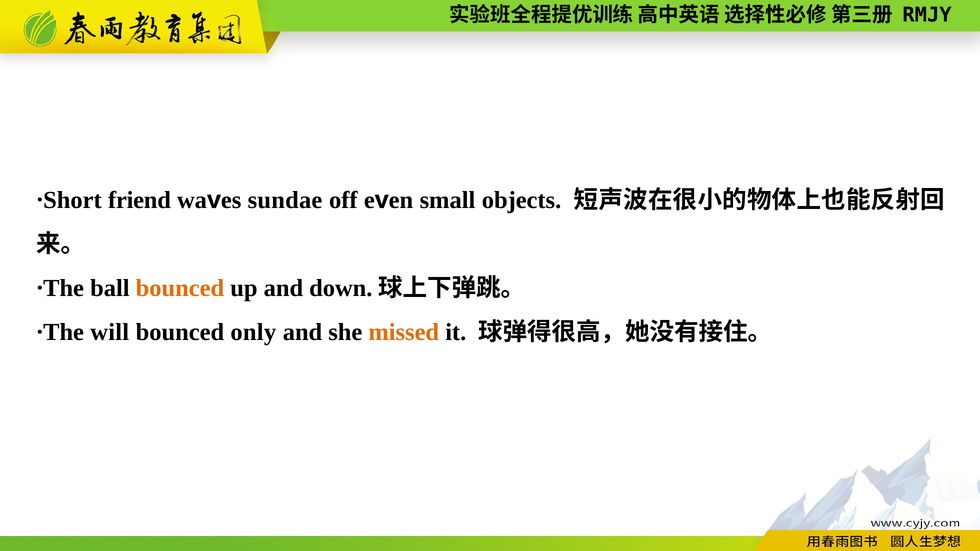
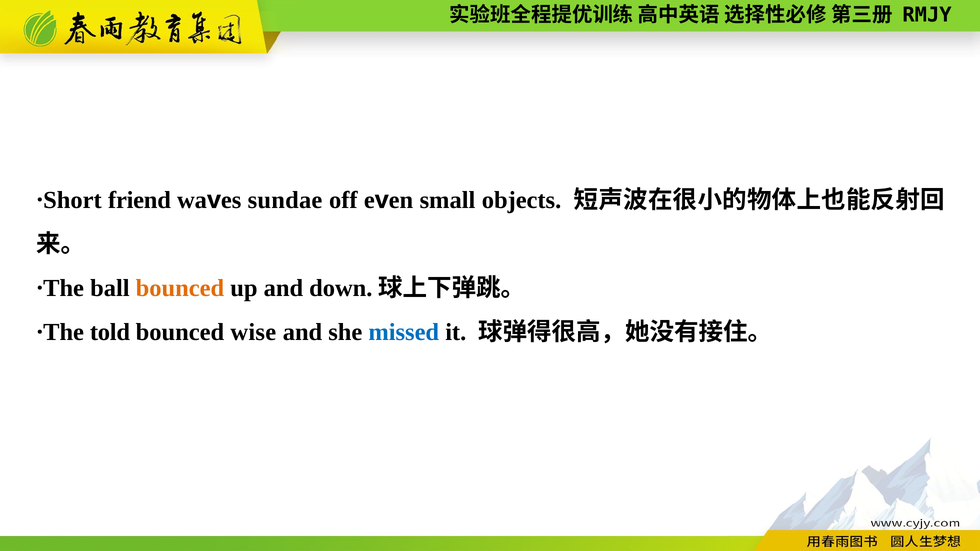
will: will -> told (110, 332)
only: only -> wise (253, 332)
missed colour: orange -> blue (404, 332)
